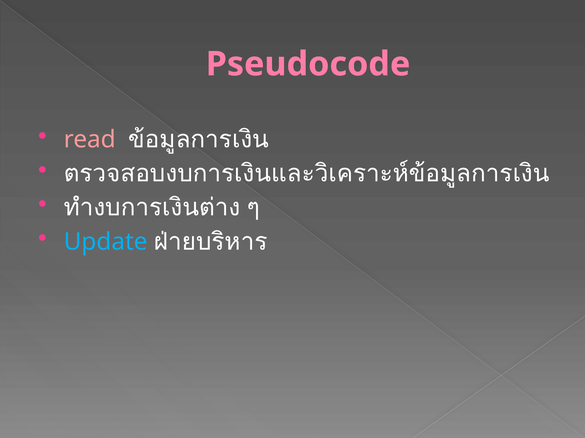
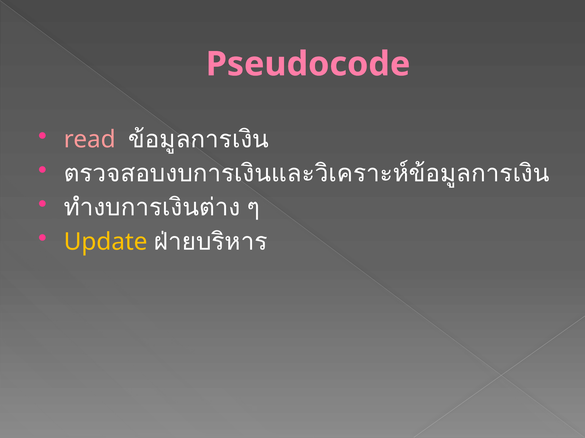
Update colour: light blue -> yellow (106, 242)
